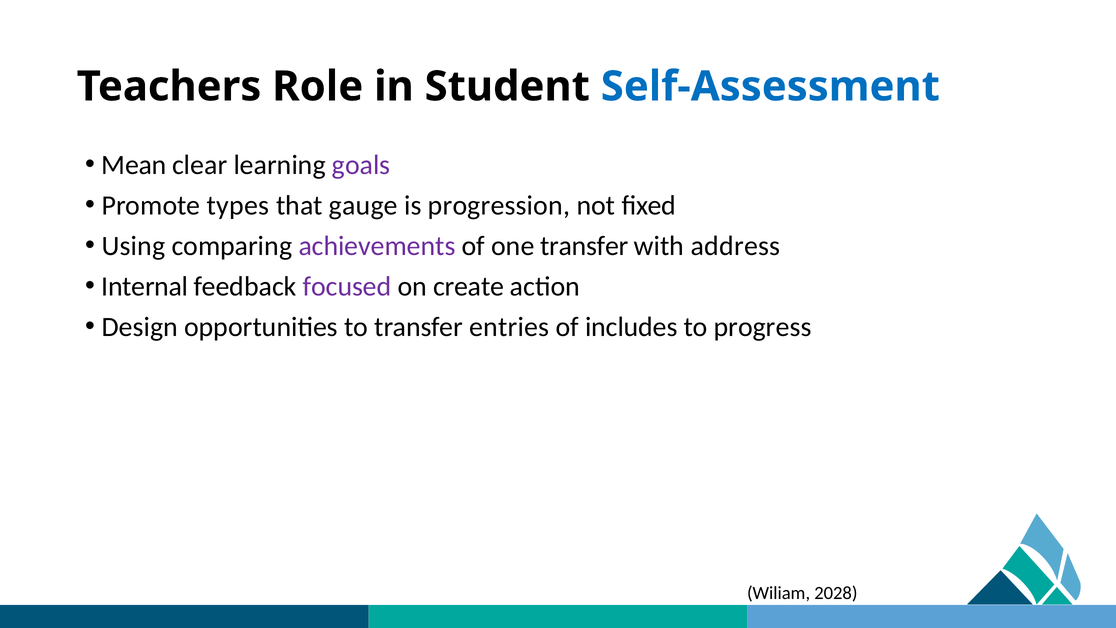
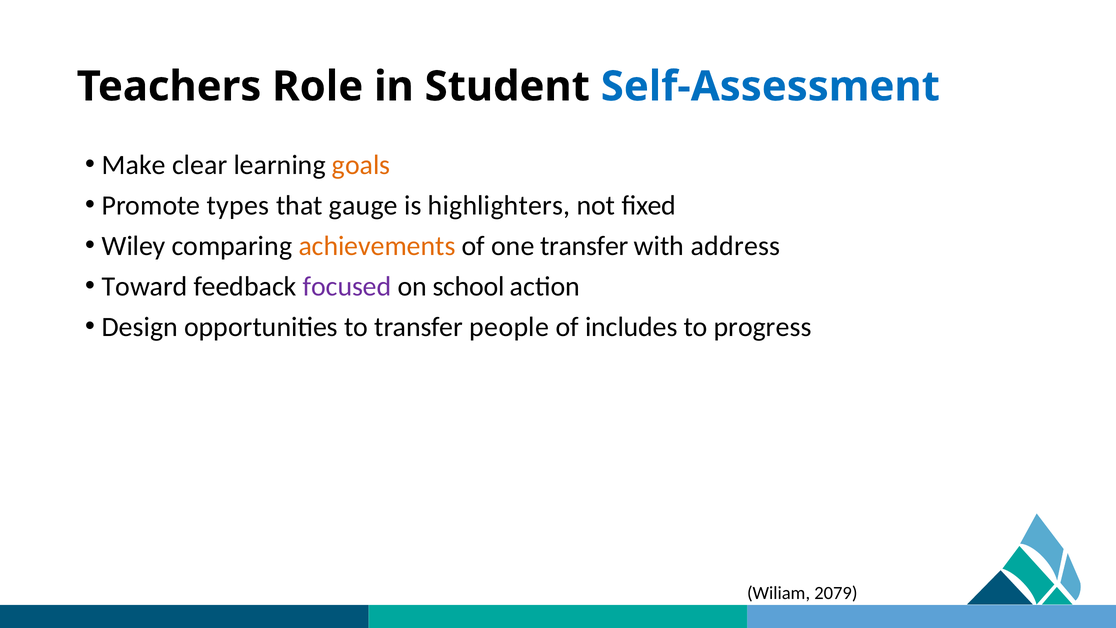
Mean: Mean -> Make (134, 165)
goals colour: purple -> orange (361, 165)
progression: progression -> highlighters (499, 206)
Using: Using -> Wiley (134, 246)
achievements colour: purple -> orange (377, 246)
Internal: Internal -> Toward (145, 287)
create: create -> school (469, 287)
entries: entries -> people (509, 327)
2028: 2028 -> 2079 (836, 593)
